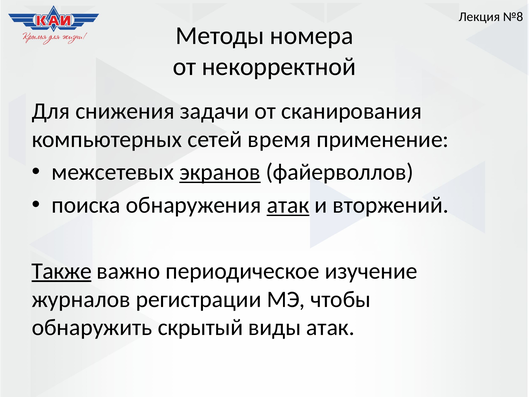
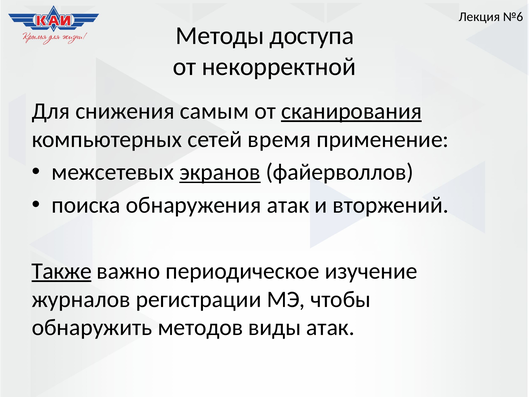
№8: №8 -> №6 (513, 17)
номера: номера -> доступа (312, 36)
задачи: задачи -> самым (214, 111)
сканирования underline: none -> present (351, 111)
атак underline: present -> none (288, 205)
скрытый: скрытый -> методов (200, 327)
